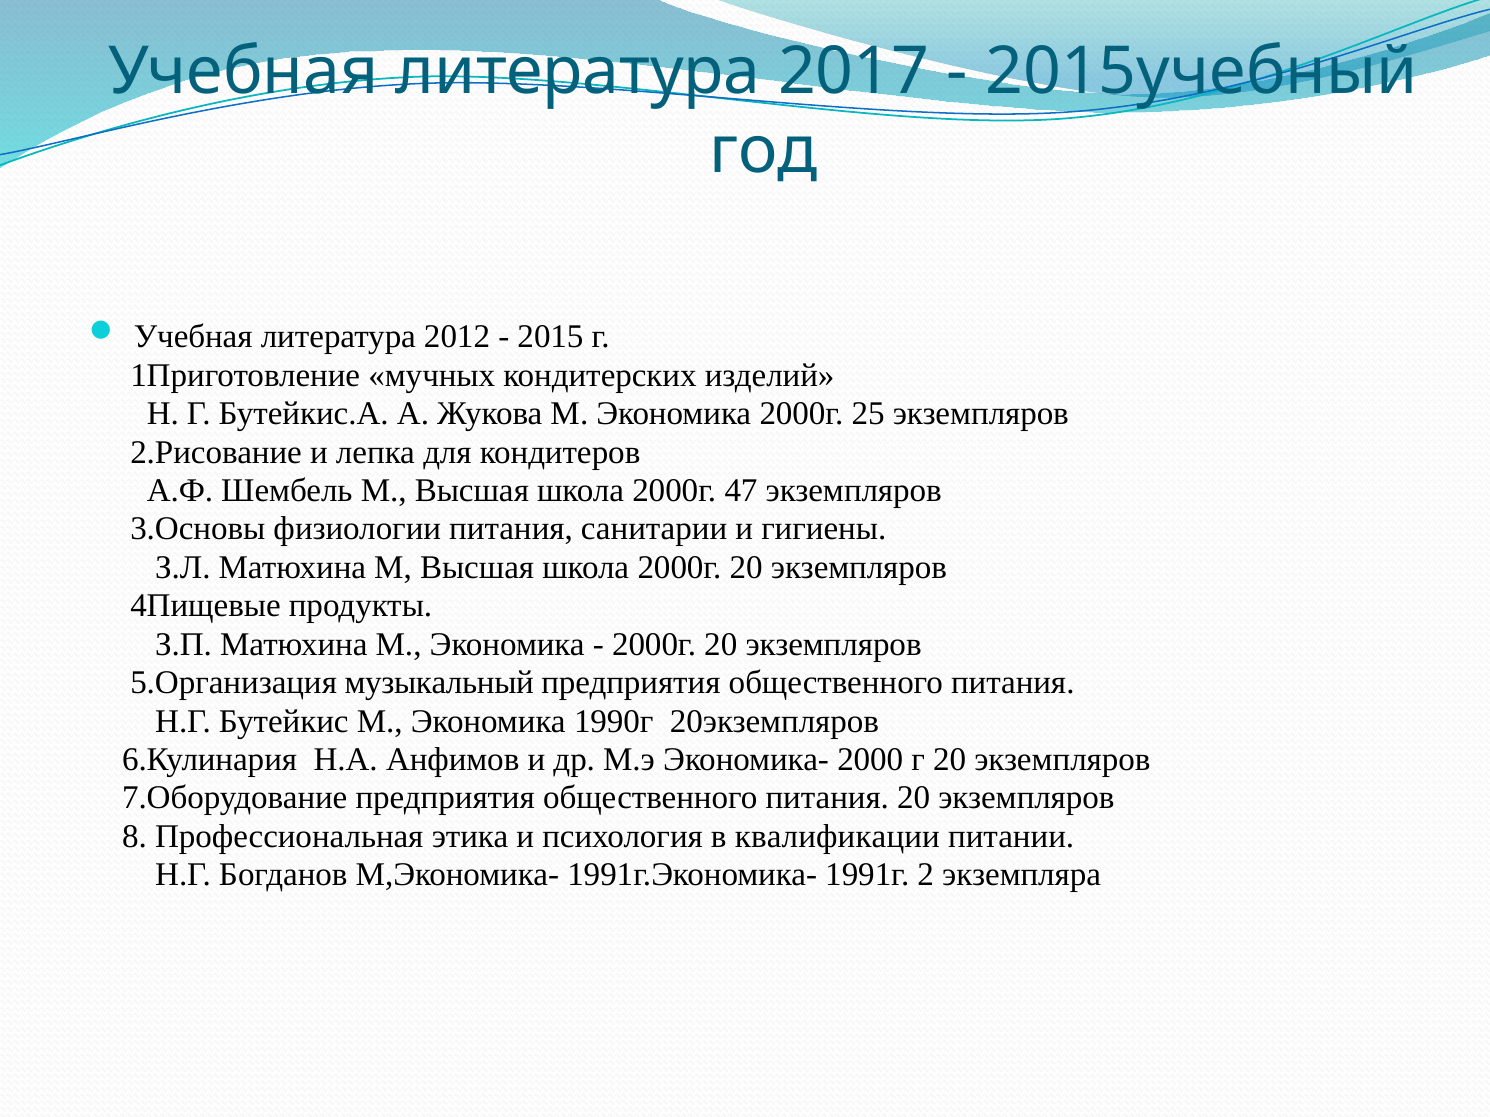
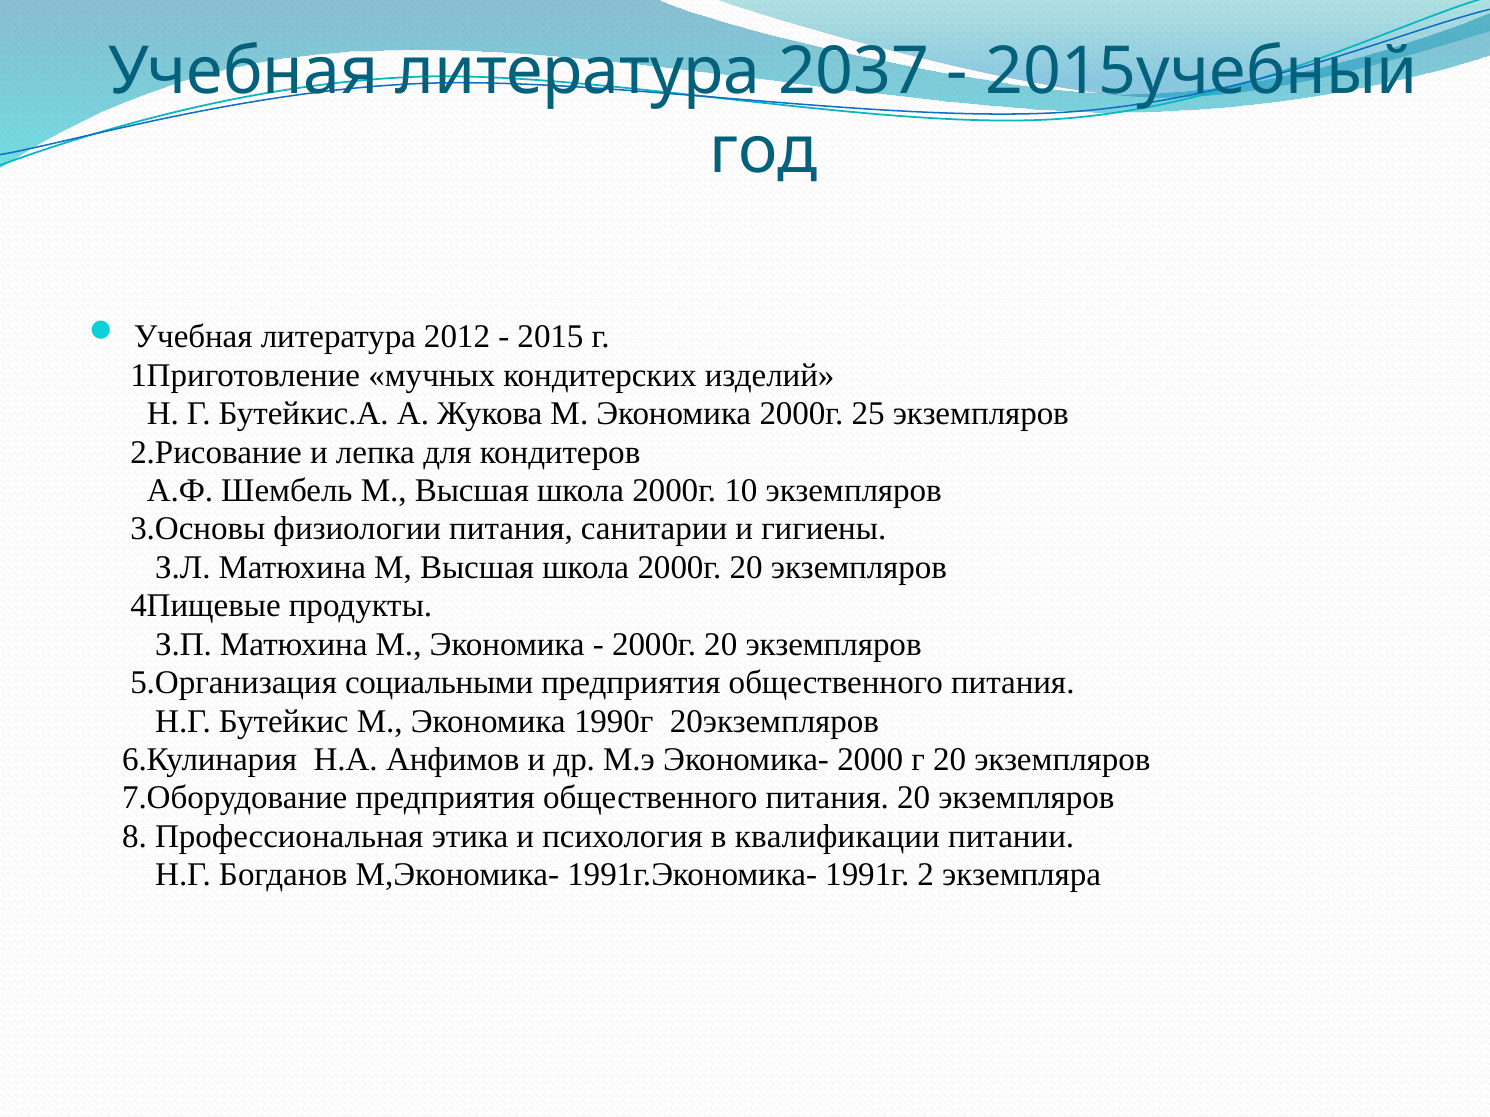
2017: 2017 -> 2037 (854, 72)
47: 47 -> 10 (741, 491)
музыкальный: музыкальный -> социальными (439, 683)
